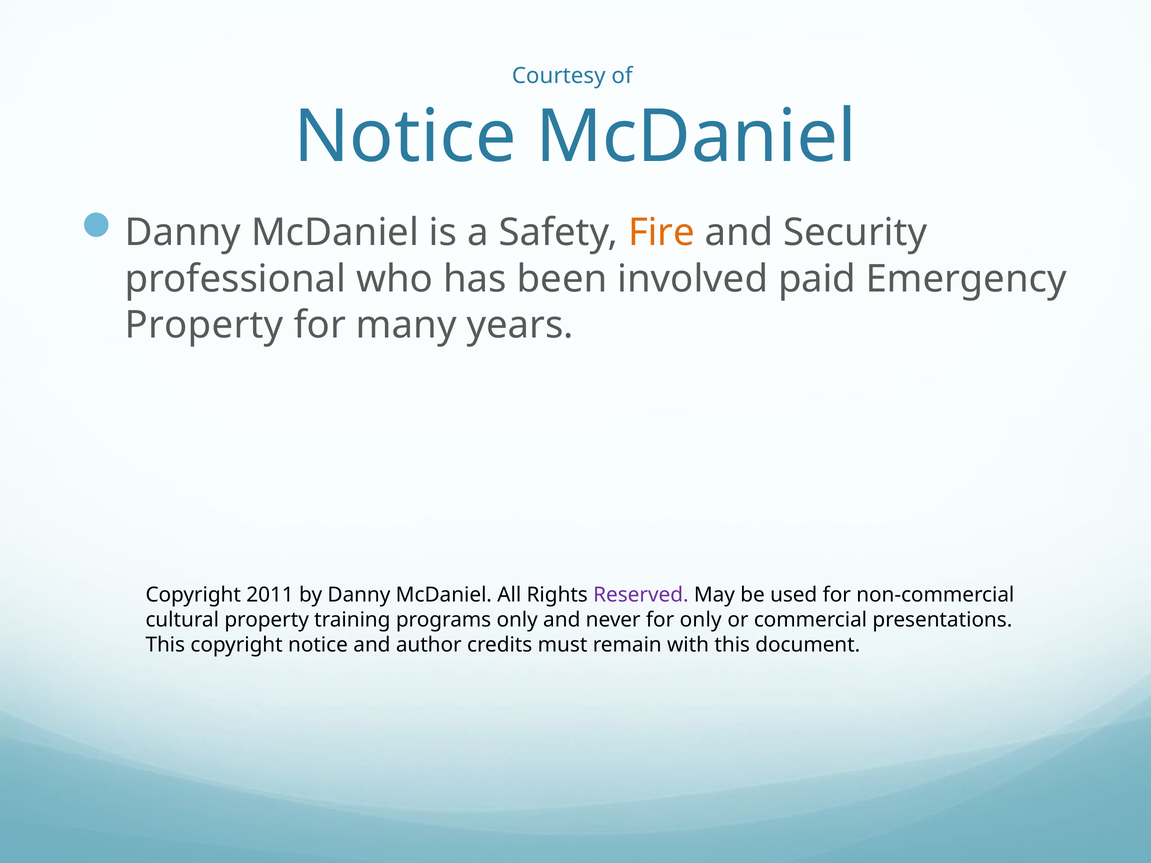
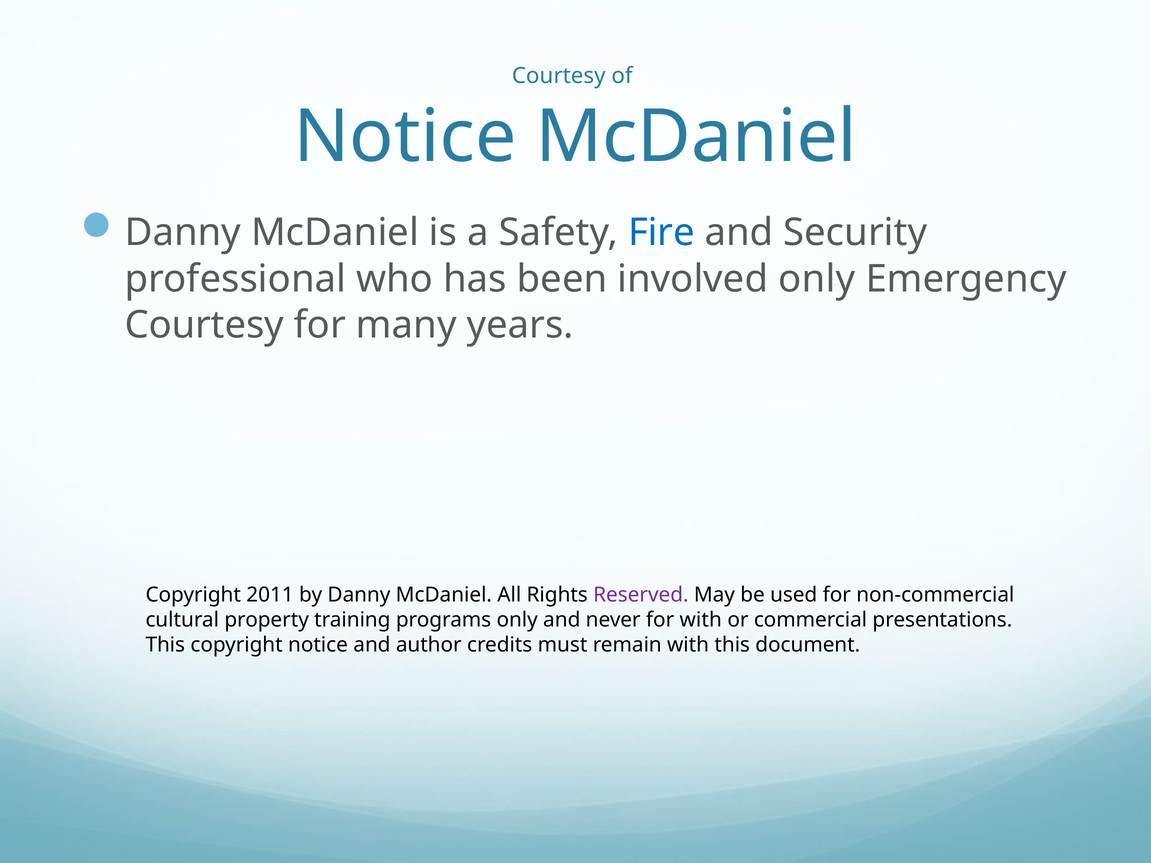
Fire colour: orange -> blue (661, 233)
involved paid: paid -> only (817, 279)
Property: Property -> Courtesy (204, 325)
for only: only -> with (701, 620)
